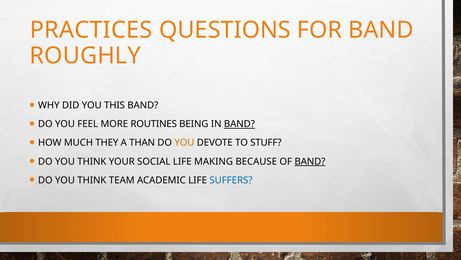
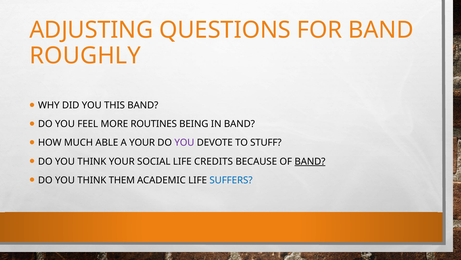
PRACTICES: PRACTICES -> ADJUSTING (91, 30)
BAND underline: present -> none (239, 124)
THEY: THEY -> ABLE (107, 142)
A THAN: THAN -> YOUR (142, 142)
YOU colour: orange -> purple (184, 142)
MAKING: MAKING -> CREDITS (214, 161)
TEAM: TEAM -> THEM (122, 180)
